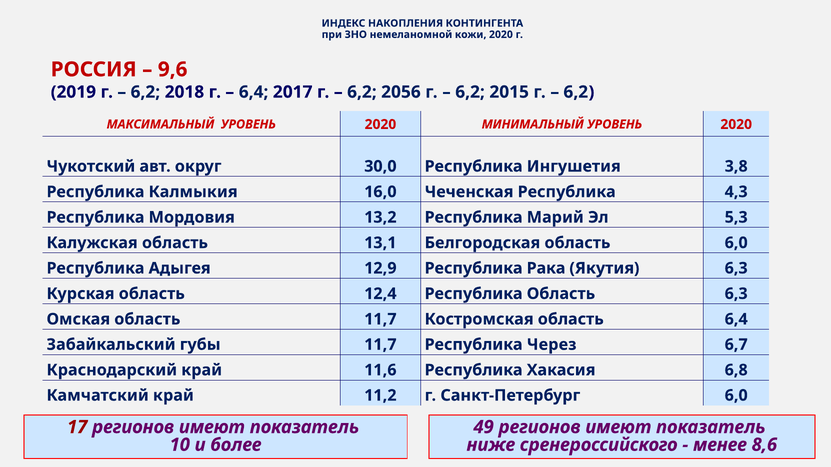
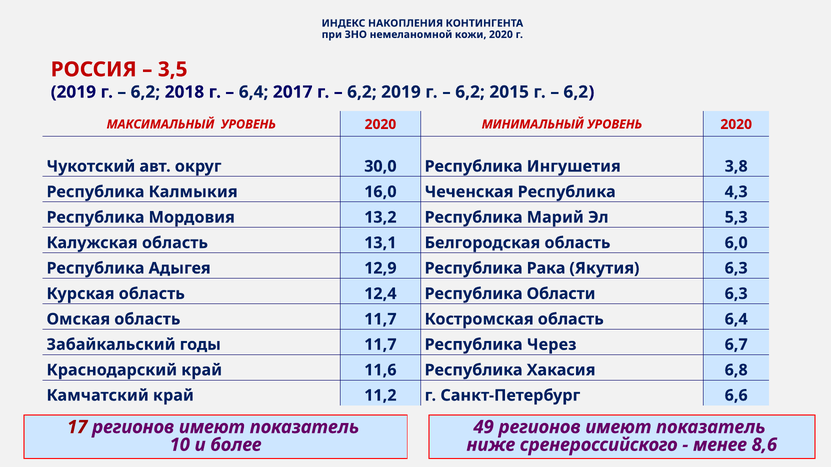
9,6: 9,6 -> 3,5 (173, 70)
6,2 2056: 2056 -> 2019 (401, 92)
Республика Область: Область -> Области (561, 294)
губы: губы -> годы (200, 345)
Санкт-Петербург 6,0: 6,0 -> 6,6 (736, 396)
